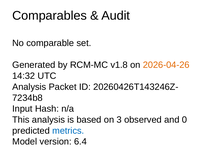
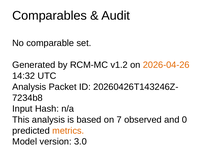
v1.8: v1.8 -> v1.2 (119, 65)
3: 3 -> 7 (119, 120)
metrics colour: blue -> orange (68, 130)
6.4: 6.4 -> 3.0 (80, 141)
